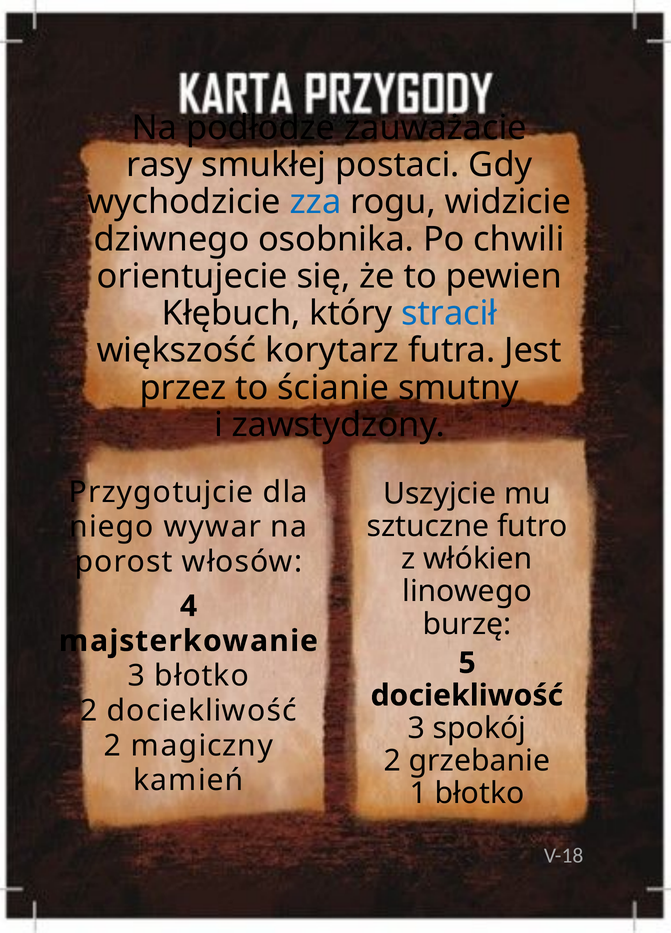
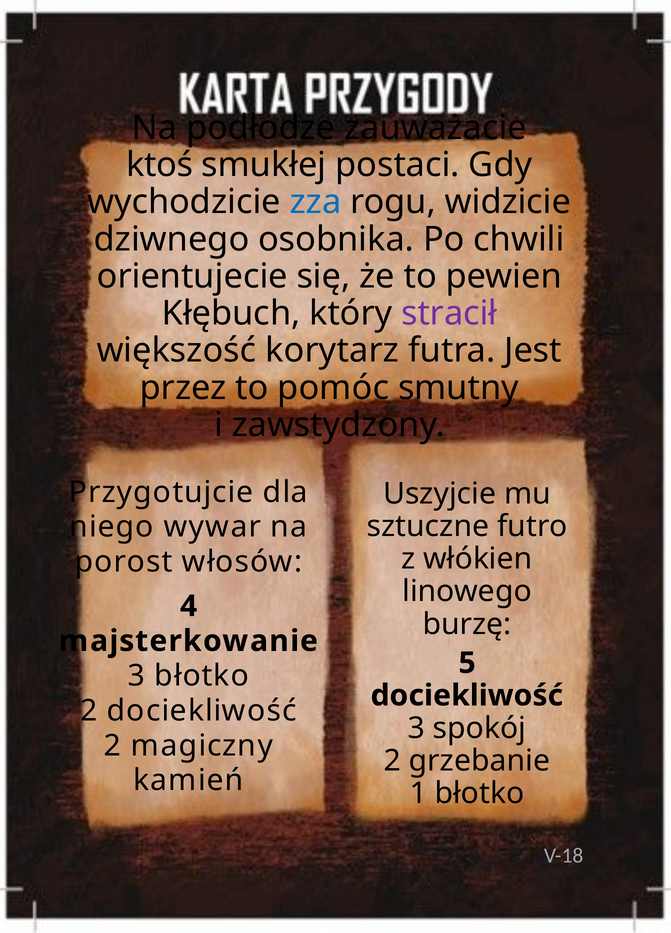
rasy: rasy -> ktoś (160, 165)
stracił colour: blue -> purple (449, 314)
ścianie: ścianie -> pomóc (333, 388)
